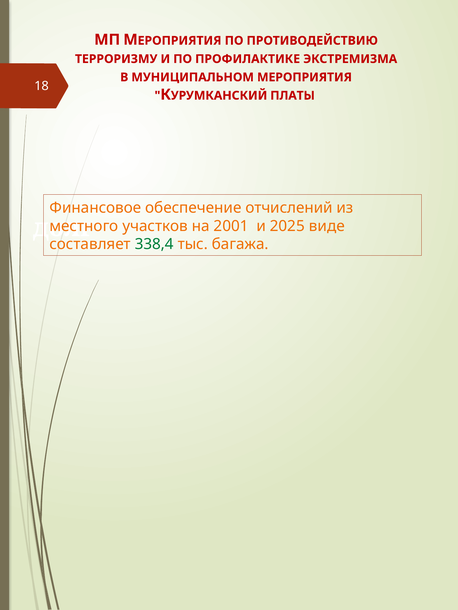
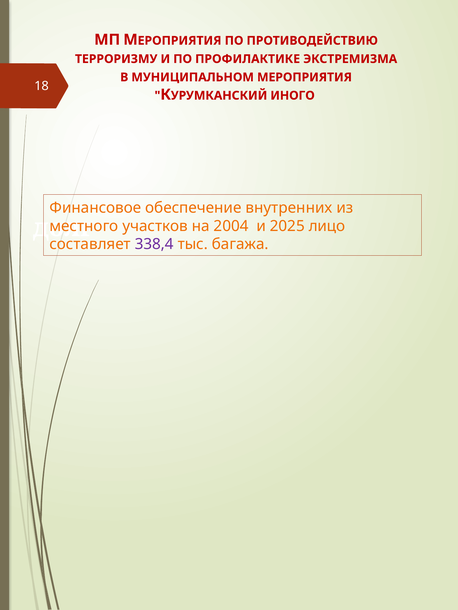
ПЛАТЫ: ПЛАТЫ -> ИНОГО (293, 96)
отчислений: отчислений -> внутренних (289, 208)
2001: 2001 -> 2004 (231, 226)
виде: виде -> лицо (327, 226)
338,4 colour: green -> purple (154, 245)
